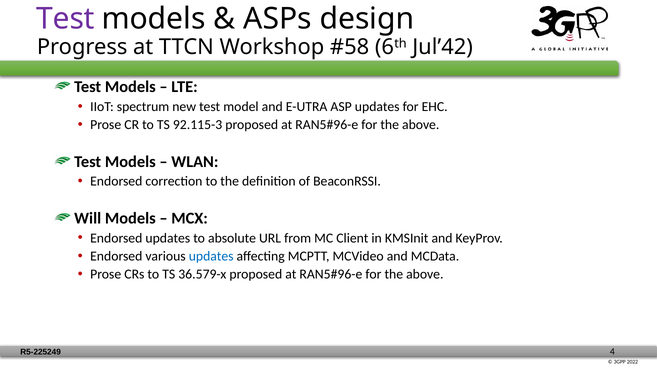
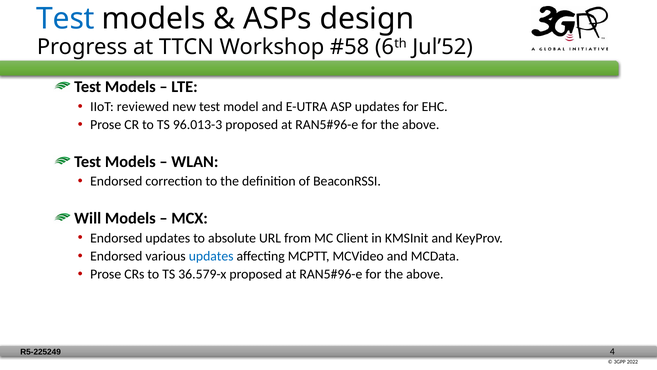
Test colour: purple -> blue (65, 19)
Jul’42: Jul’42 -> Jul’52 (443, 47)
spectrum: spectrum -> reviewed (143, 106)
92.115-3: 92.115-3 -> 96.013-3 (198, 125)
